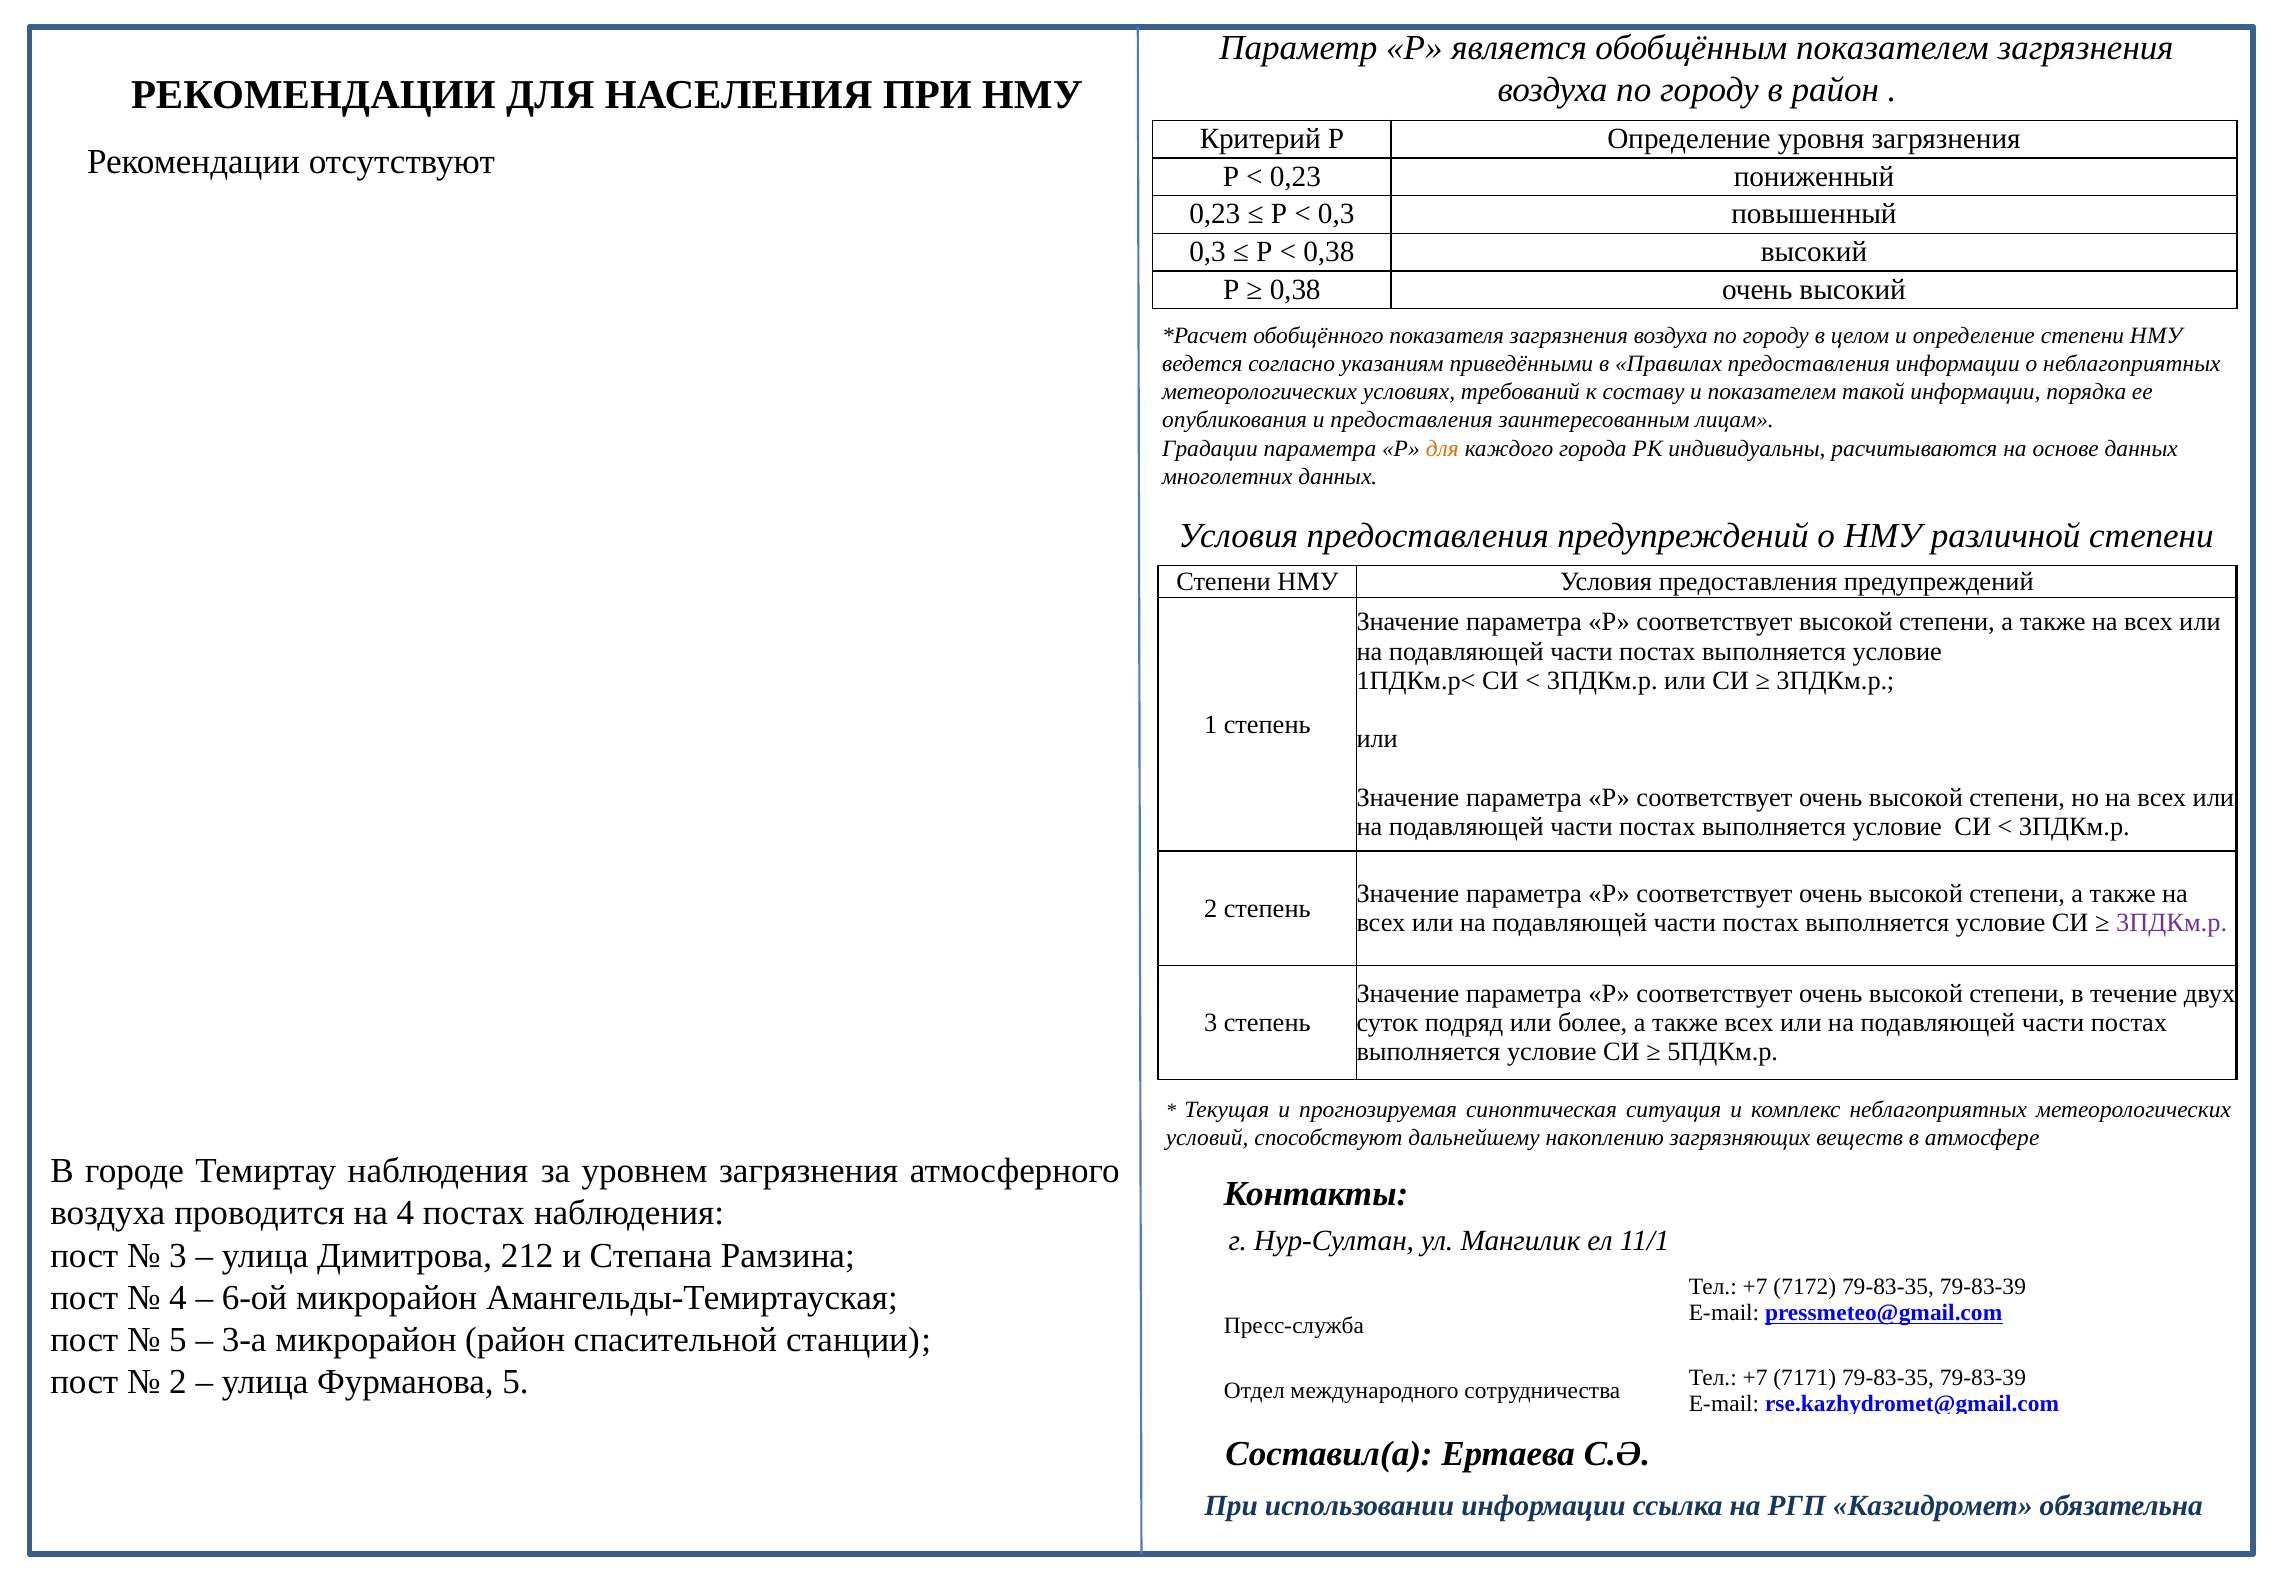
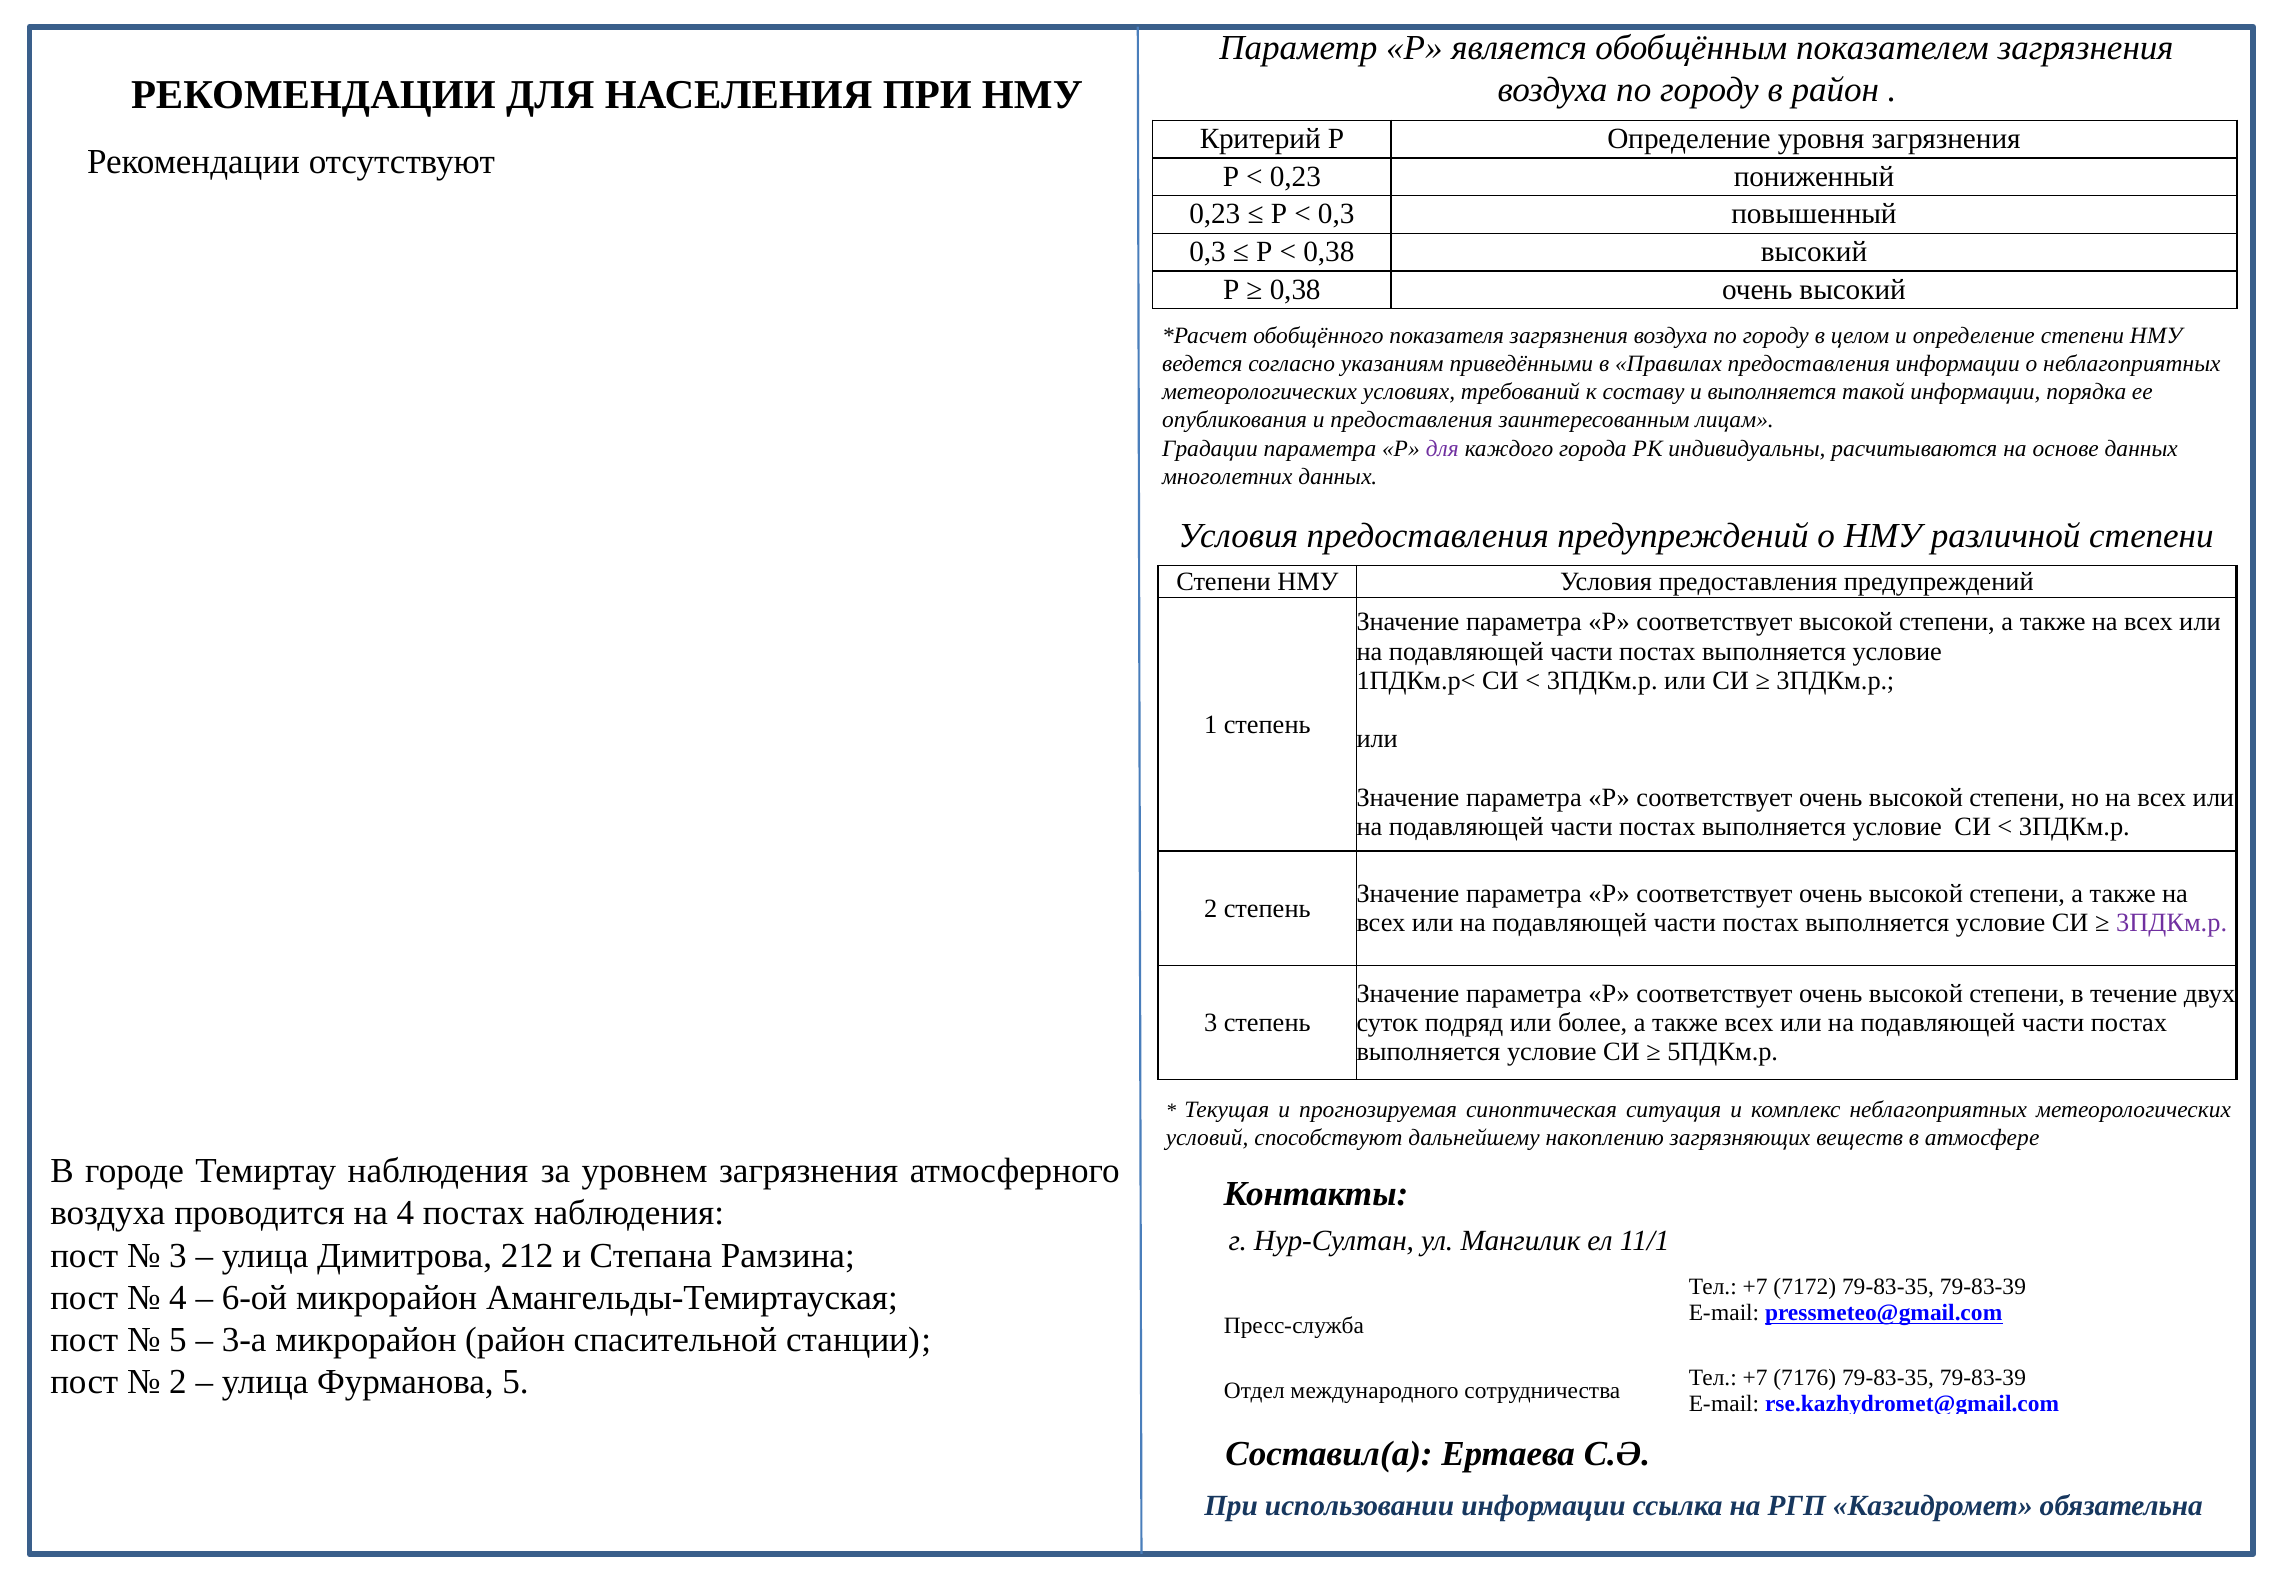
и показателем: показателем -> выполняется (1772, 392)
для colour: orange -> purple (1442, 448)
7171: 7171 -> 7176 (1805, 1378)
